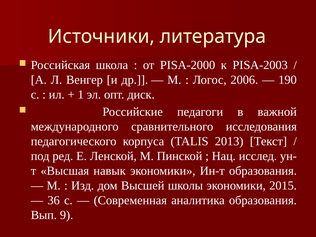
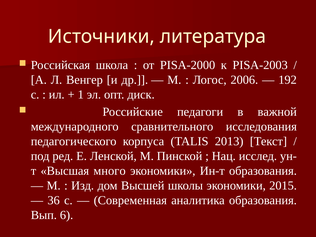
190: 190 -> 192 (288, 80)
навык: навык -> много (110, 171)
9: 9 -> 6 (67, 215)
